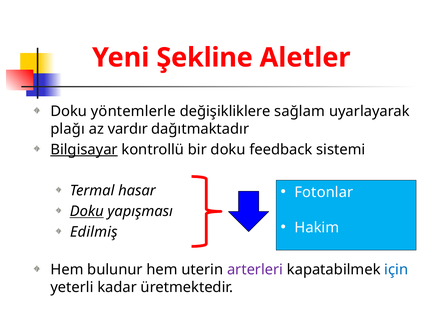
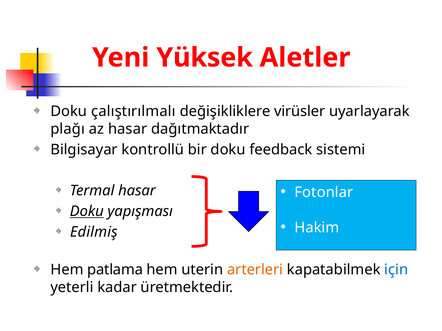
Şekline: Şekline -> Yüksek (205, 58)
yöntemlerle: yöntemlerle -> çalıştırılmalı (133, 112)
sağlam: sağlam -> virüsler (300, 112)
az vardır: vardır -> hasar (128, 129)
Bilgisayar underline: present -> none (84, 150)
bulunur: bulunur -> patlama (115, 270)
arterleri colour: purple -> orange (255, 270)
